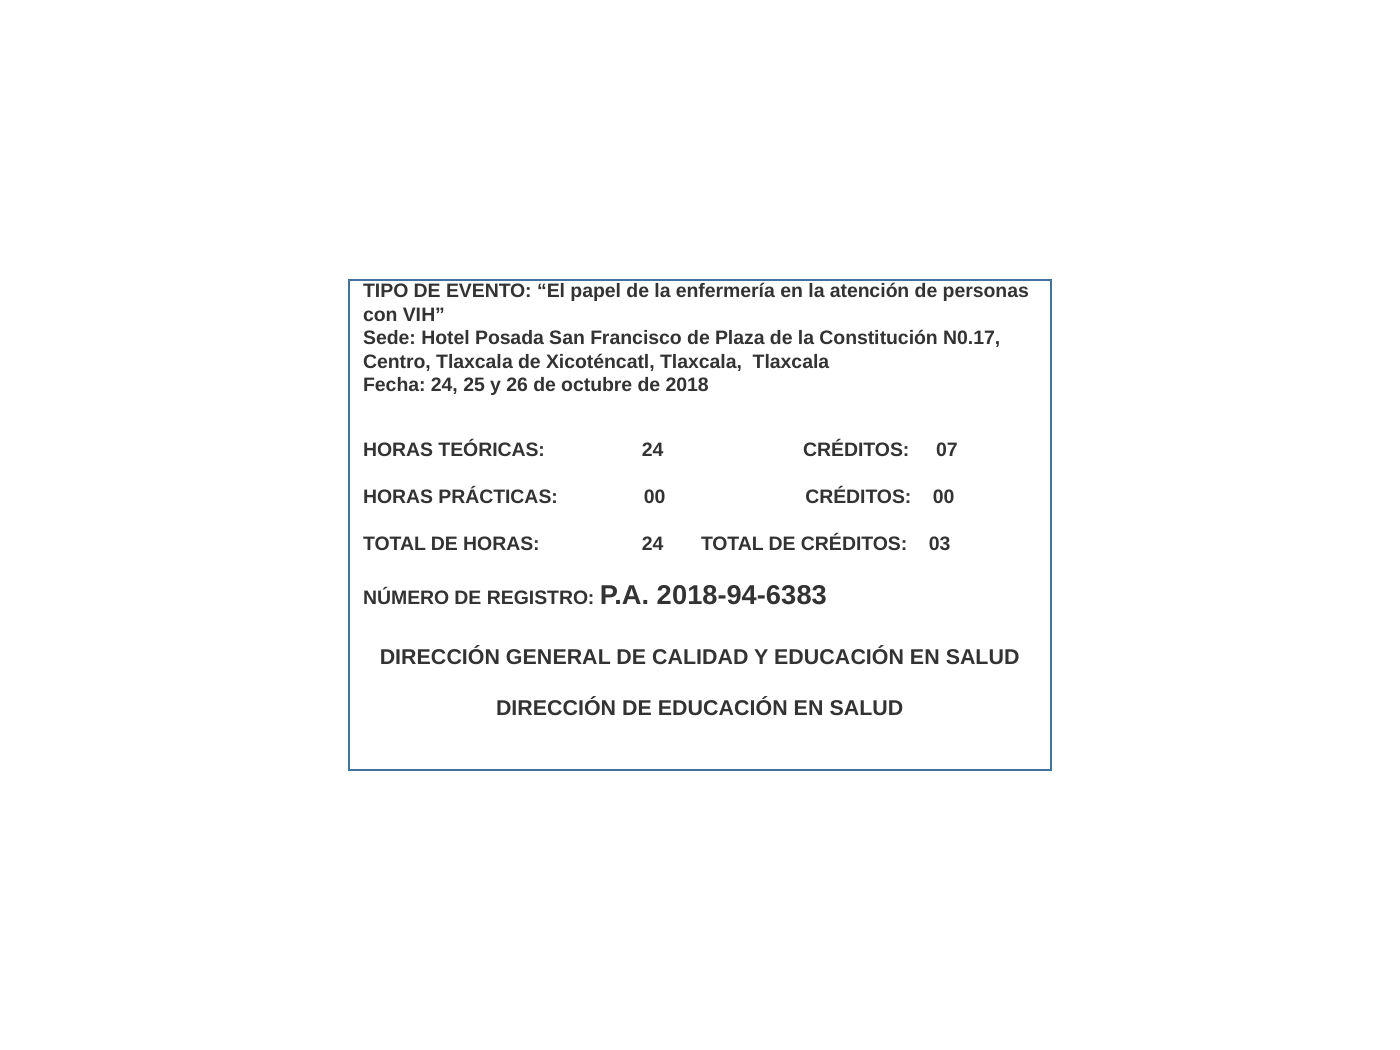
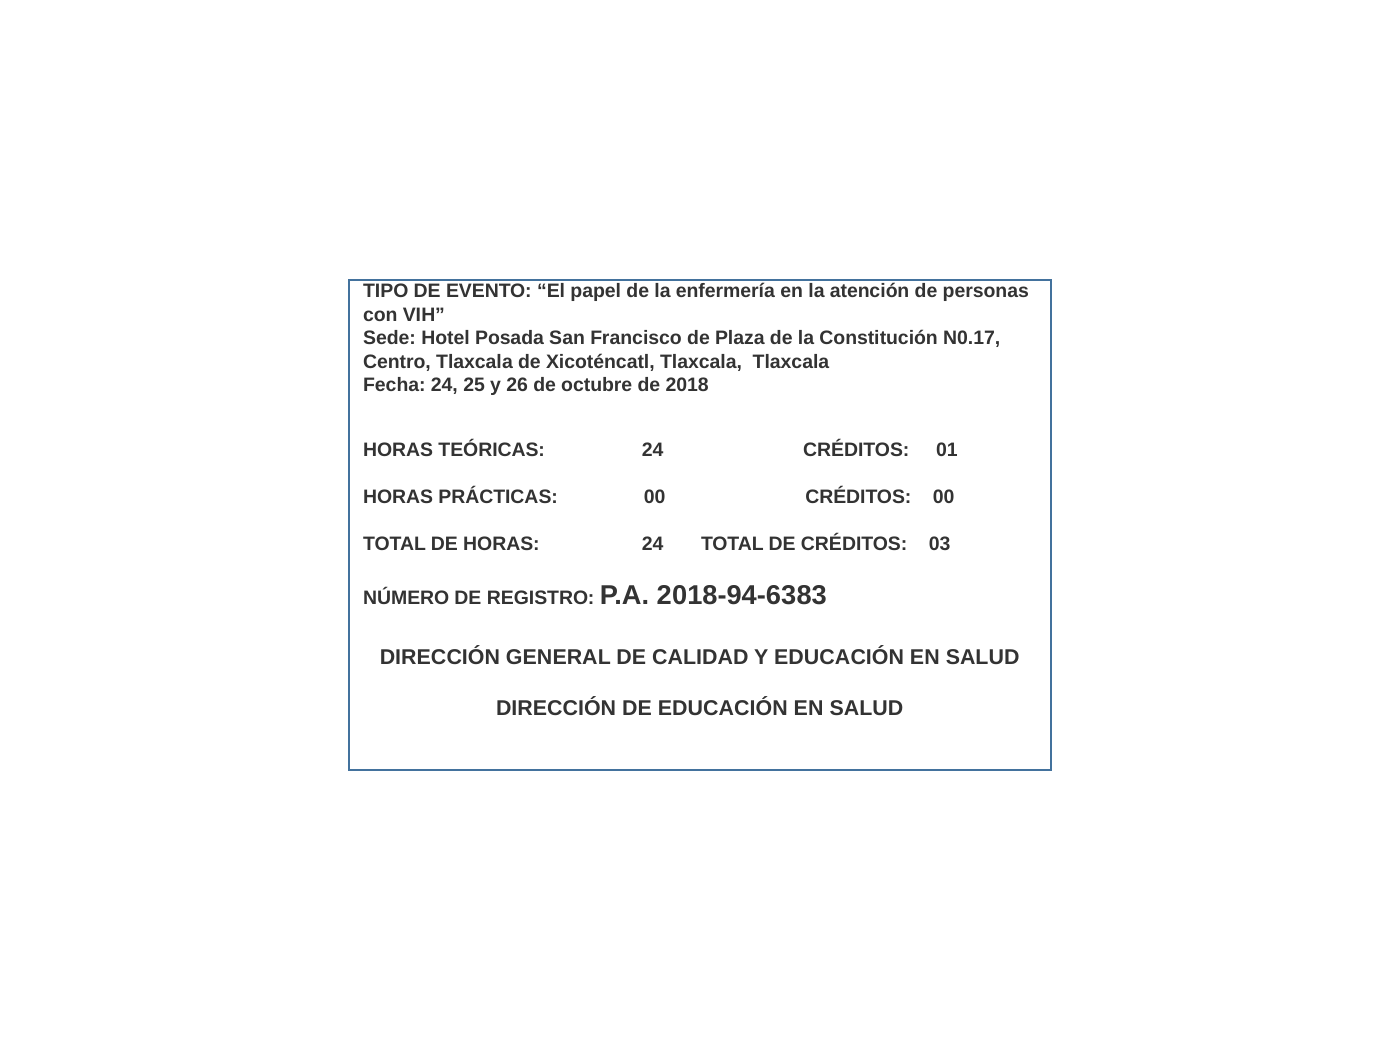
07: 07 -> 01 (947, 450)
